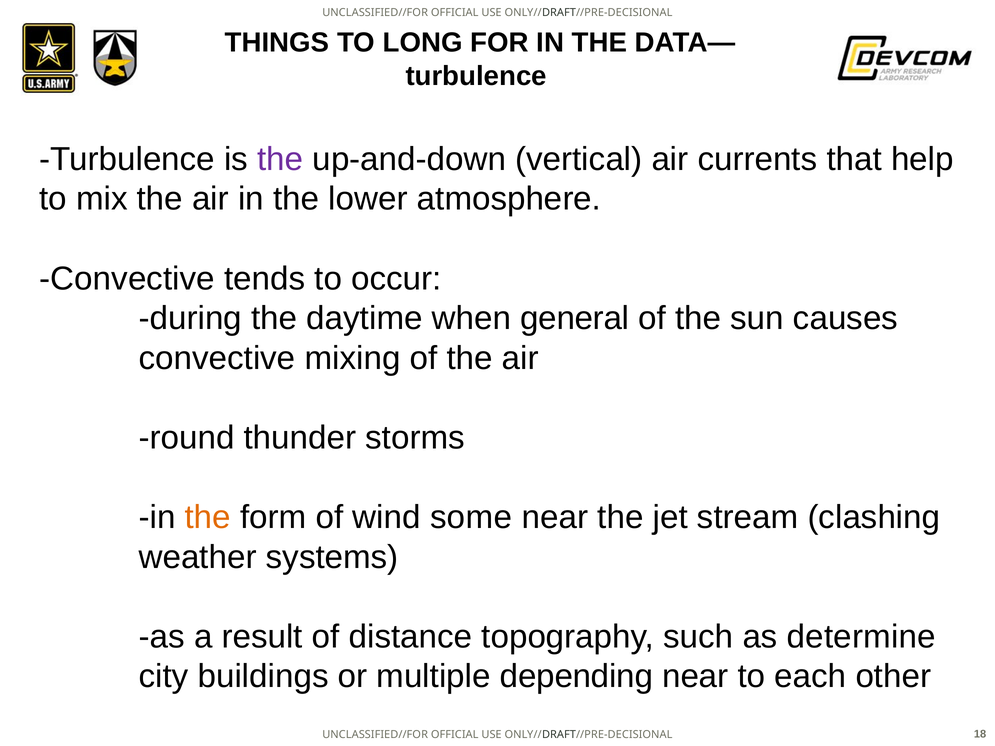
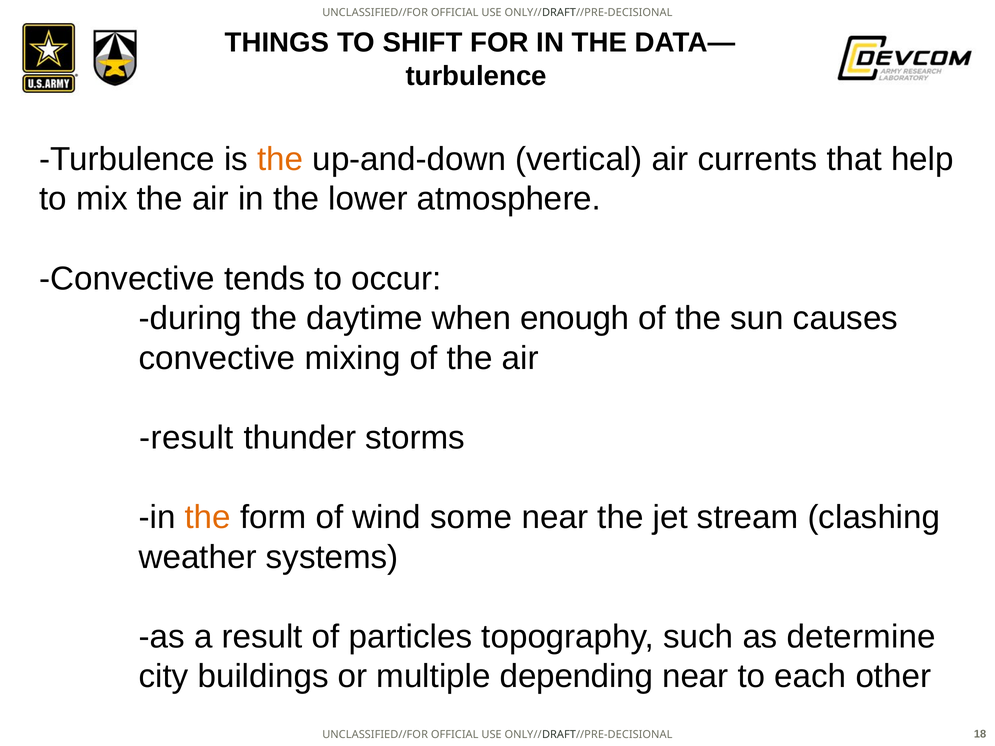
LONG: LONG -> SHIFT (423, 43)
the colour: purple -> orange (280, 159)
general: general -> enough (575, 318)
round: round -> result (186, 438)
distance: distance -> particles (410, 637)
